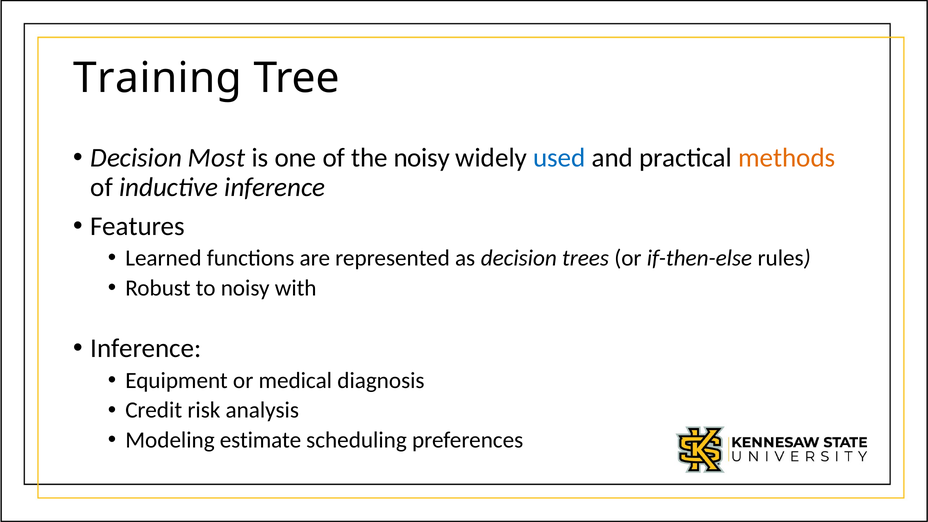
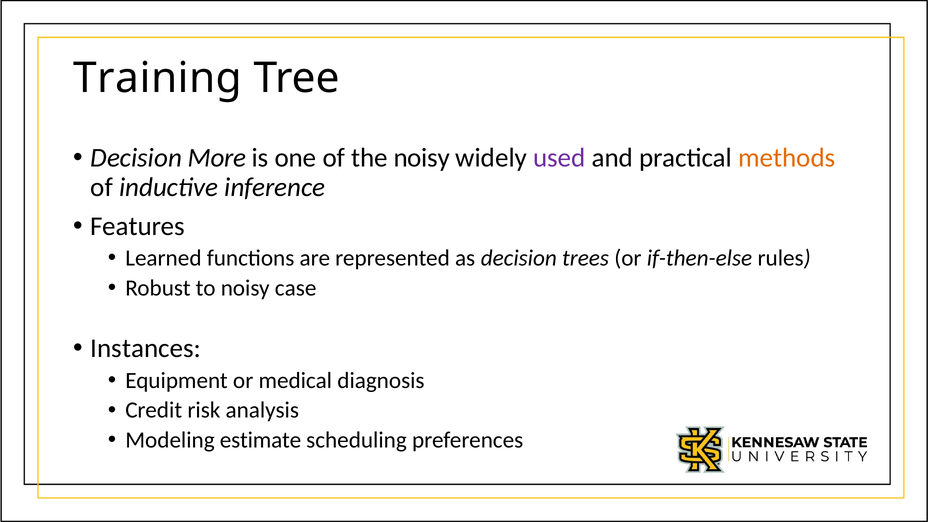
Most: Most -> More (217, 158)
used colour: blue -> purple (559, 158)
with: with -> case (296, 288)
Inference: Inference -> Instances (146, 348)
